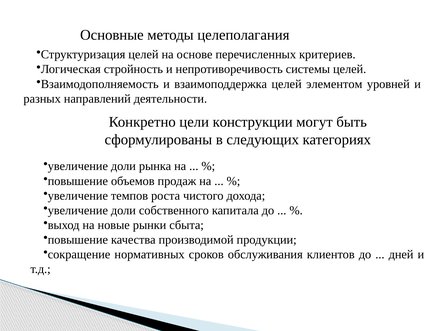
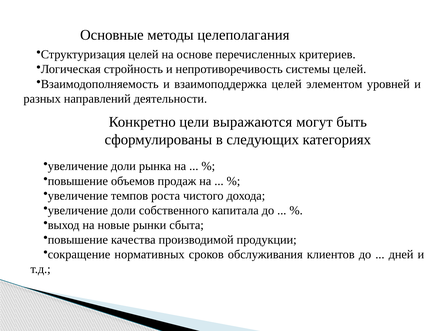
конструкции: конструкции -> выражаются (253, 122)
